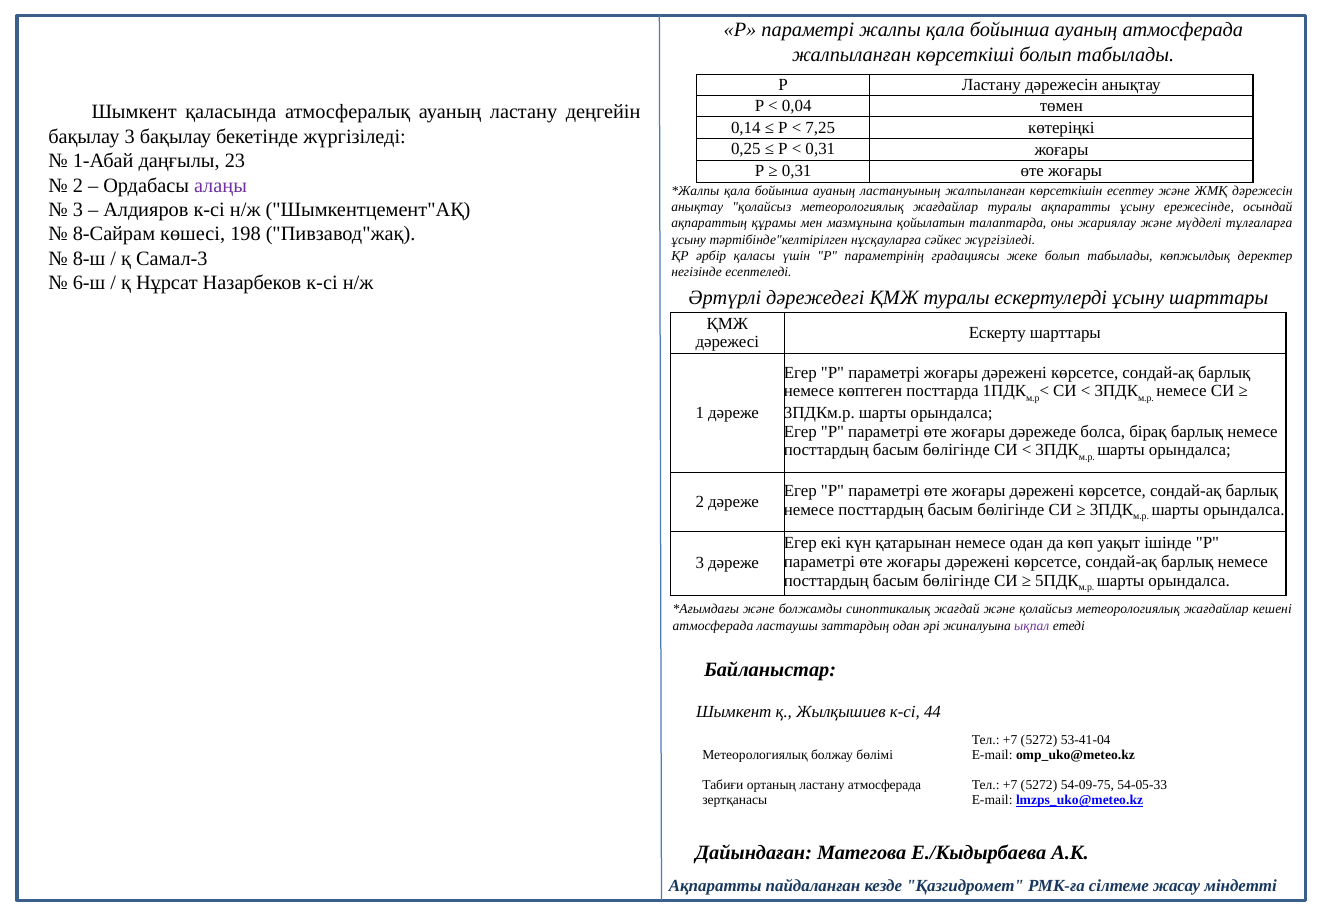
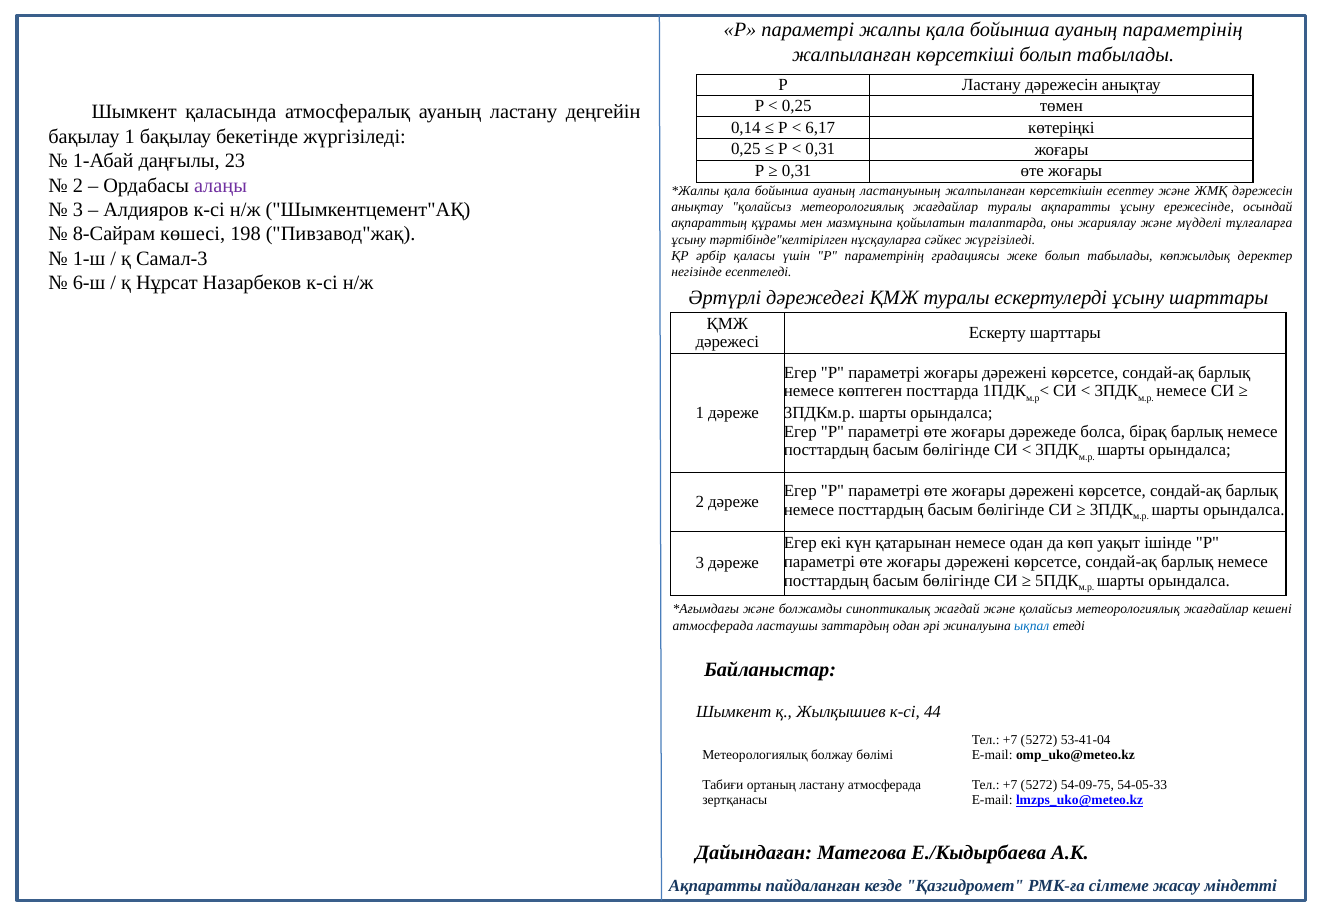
ауаның атмосферада: атмосферада -> параметрінің (1183, 30)
0,04: 0,04 -> 0,25 (797, 106)
7,25: 7,25 -> 6,17 (820, 127)
бақылау 3: 3 -> 1 (130, 137)
8-ш: 8-ш -> 1-ш (89, 259)
ықпал colour: purple -> blue (1032, 626)
